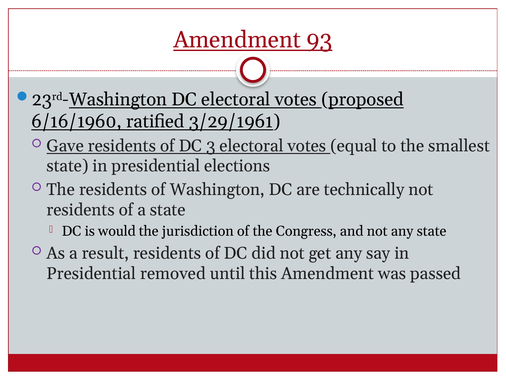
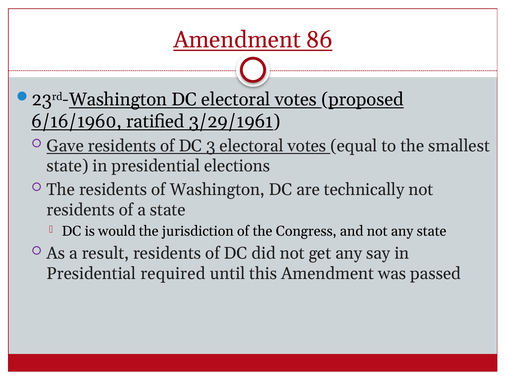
93: 93 -> 86 (319, 40)
removed: removed -> required (173, 273)
